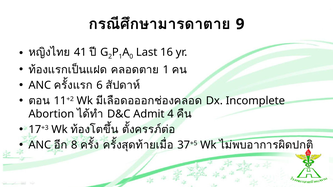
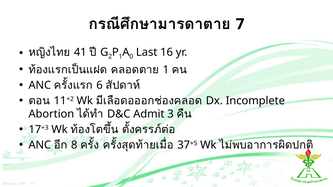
9: 9 -> 7 (240, 24)
4: 4 -> 3 (171, 114)
